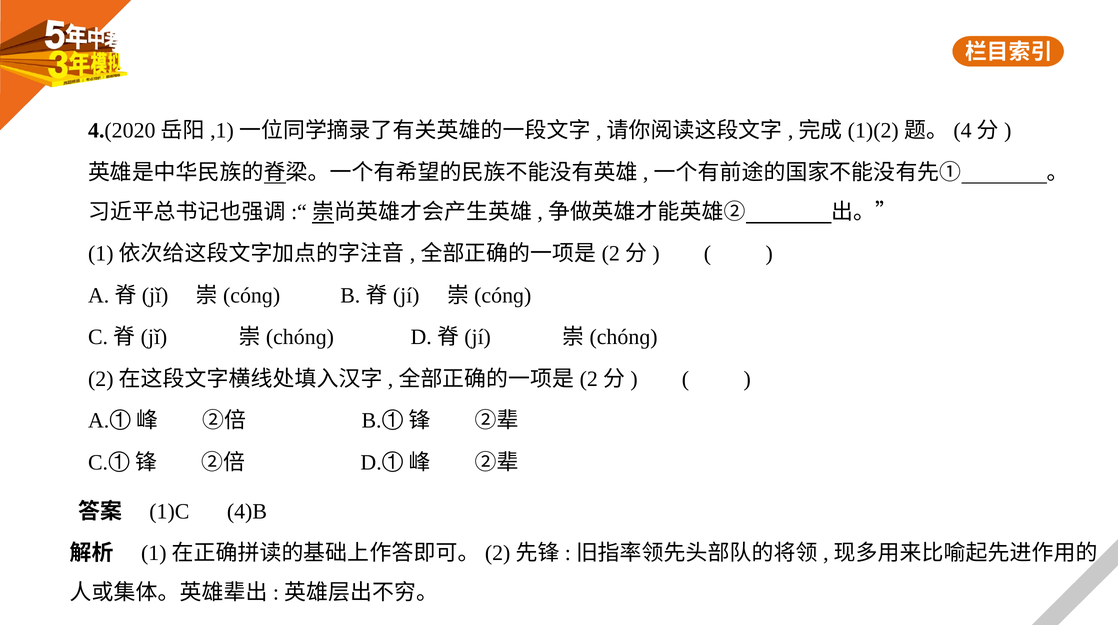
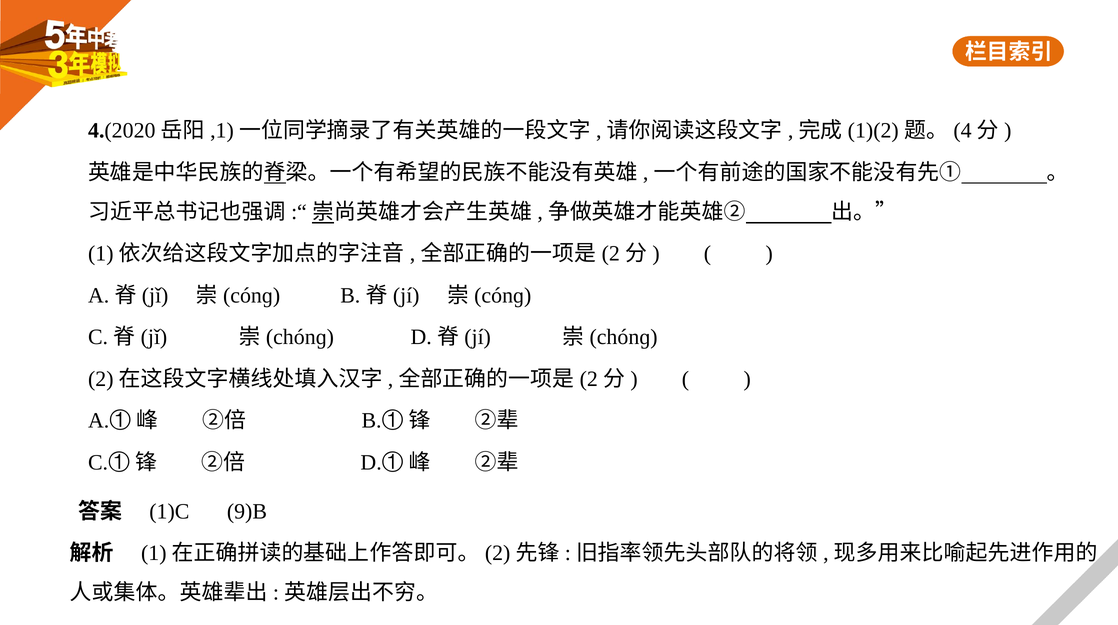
4)B: 4)B -> 9)B (247, 512)
